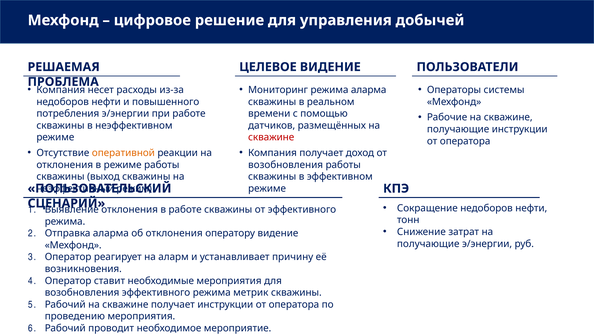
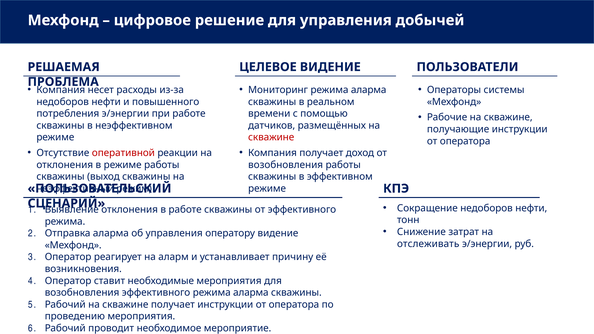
оперативной colour: orange -> red (123, 153)
об отклонения: отклонения -> управления (174, 233)
получающие: получающие -> отслеживать (428, 244)
эффективного режима метрик: метрик -> аларма (251, 293)
